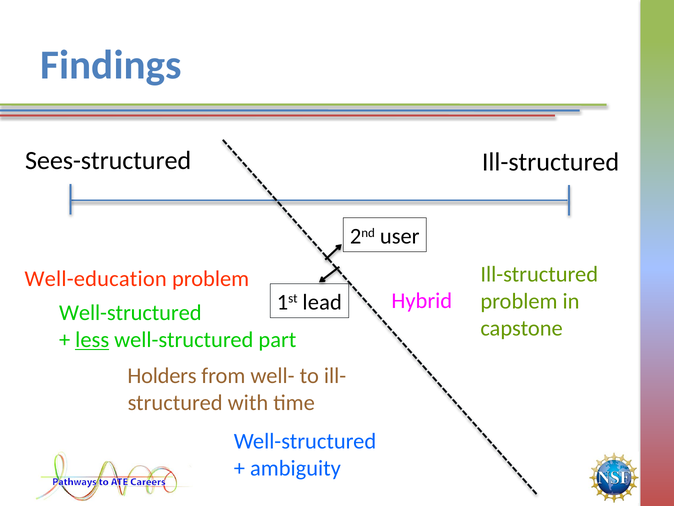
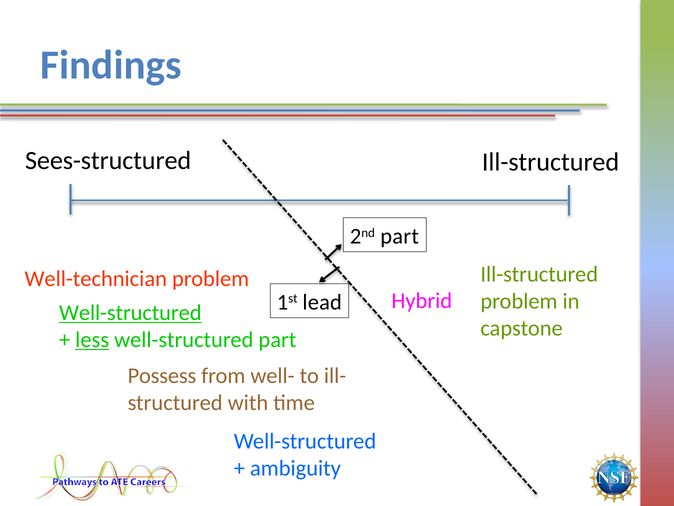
2nd user: user -> part (400, 236)
Well-education: Well-education -> Well-technician (96, 279)
Well-structured underline: none -> present (130, 313)
Holders: Holders -> Possess (162, 375)
